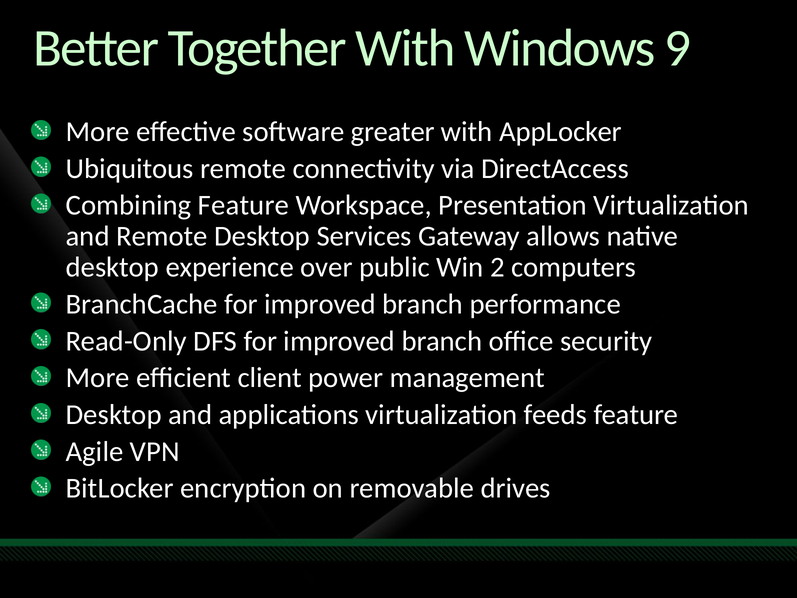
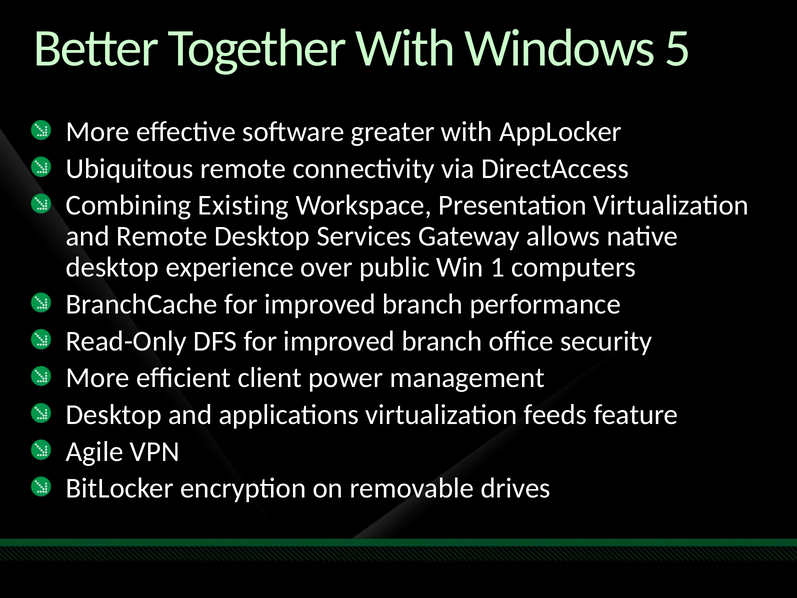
9: 9 -> 5 (678, 48)
Combining Feature: Feature -> Existing (243, 205)
2: 2 -> 1 (497, 267)
